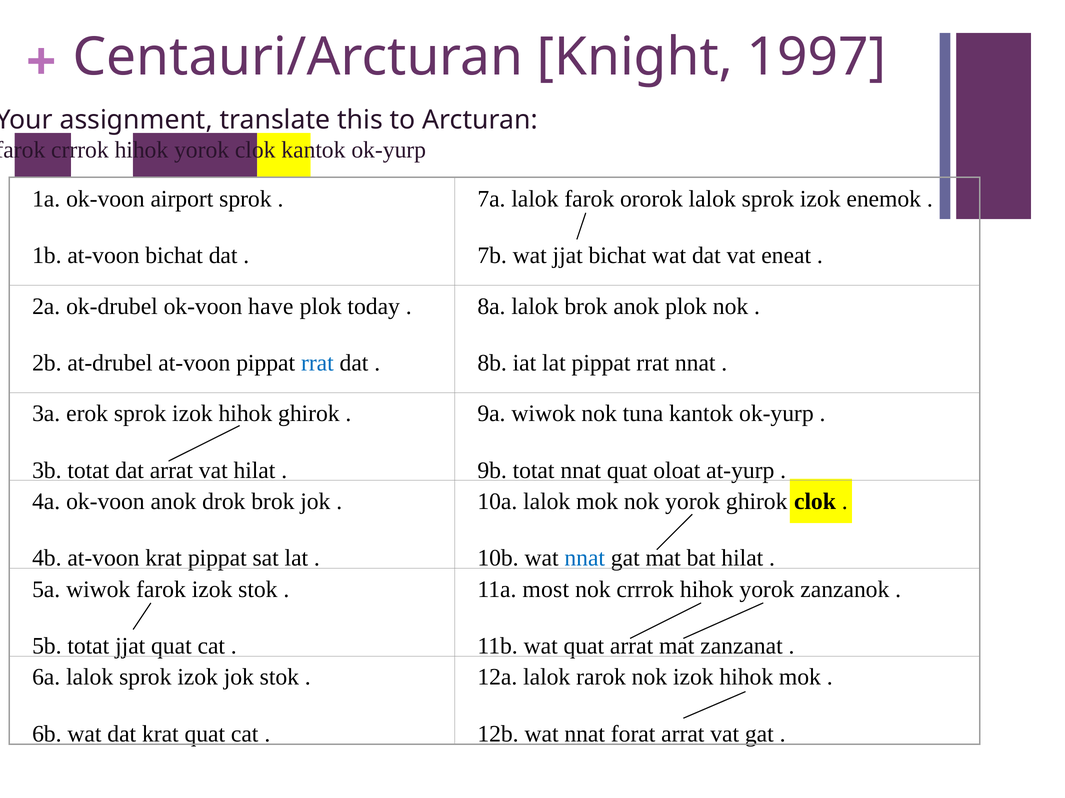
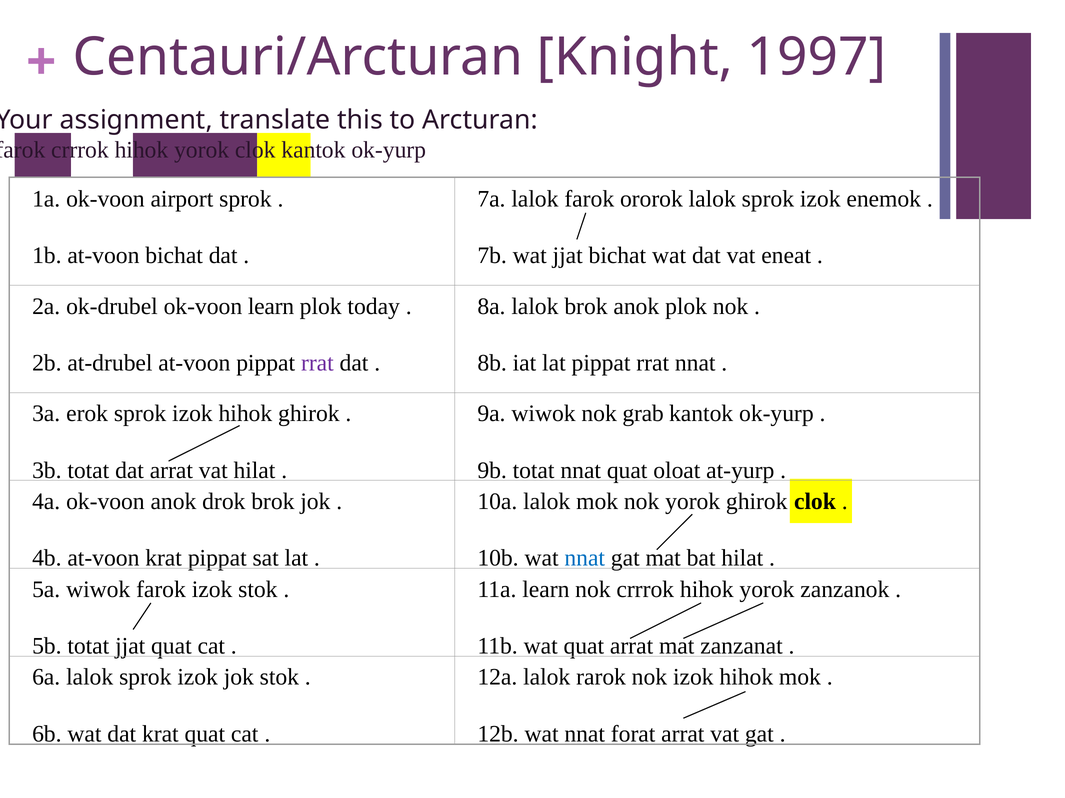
ok-voon have: have -> learn (271, 307)
rrat colour: blue -> purple (317, 363)
tuna: tuna -> grab (643, 414)
11a most: most -> learn (546, 590)
